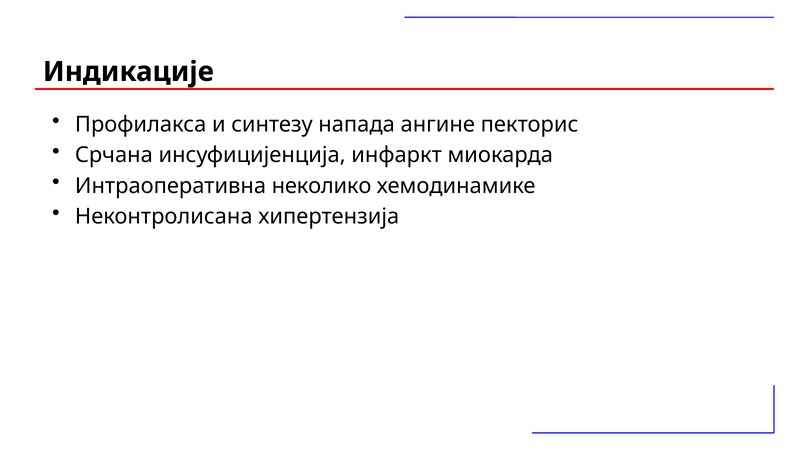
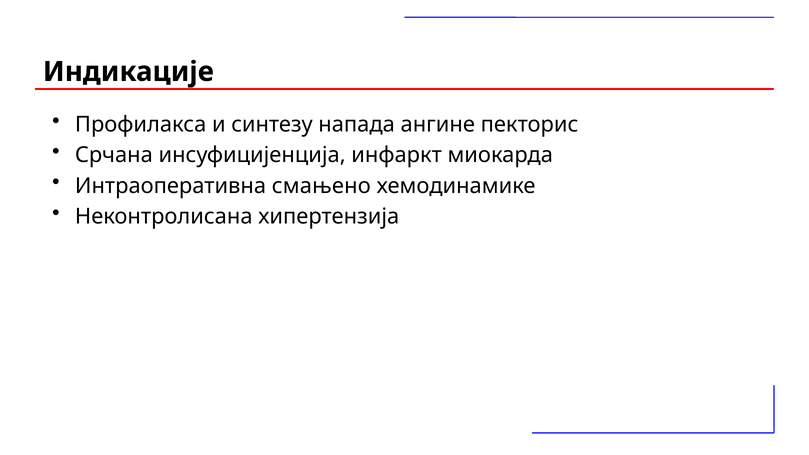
неколико: неколико -> смањено (321, 186)
